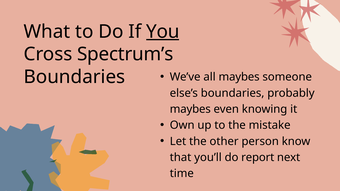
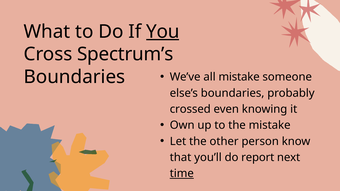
all maybes: maybes -> mistake (239, 77)
maybes: maybes -> crossed (190, 109)
time underline: none -> present (182, 174)
